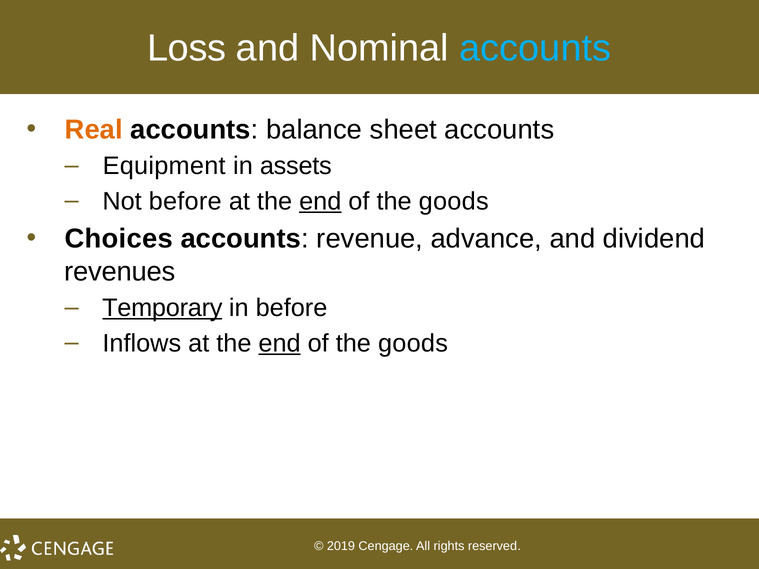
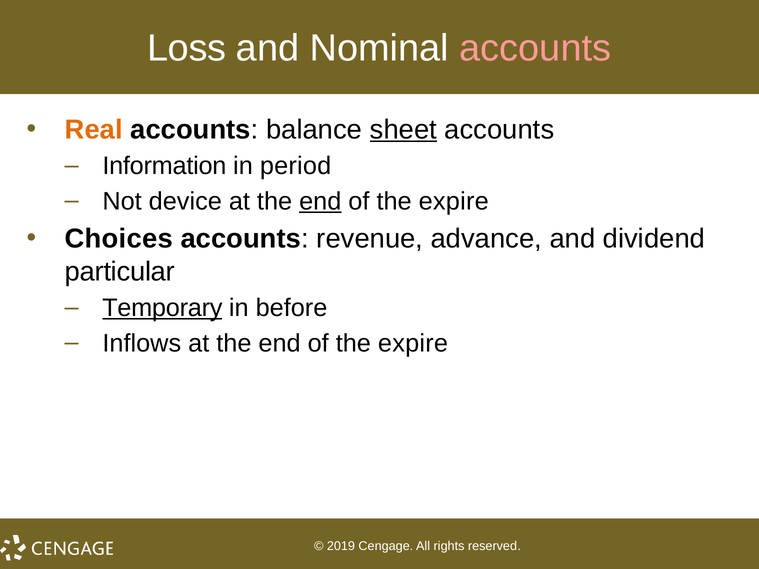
accounts colour: light blue -> pink (535, 48)
sheet underline: none -> present (403, 130)
Equipment: Equipment -> Information (164, 166)
assets: assets -> period (296, 166)
Not before: before -> device (185, 202)
goods: goods -> expire (454, 202)
revenues: revenues -> particular (120, 272)
end underline: present -> none (280, 344)
goods: goods -> expire (413, 344)
